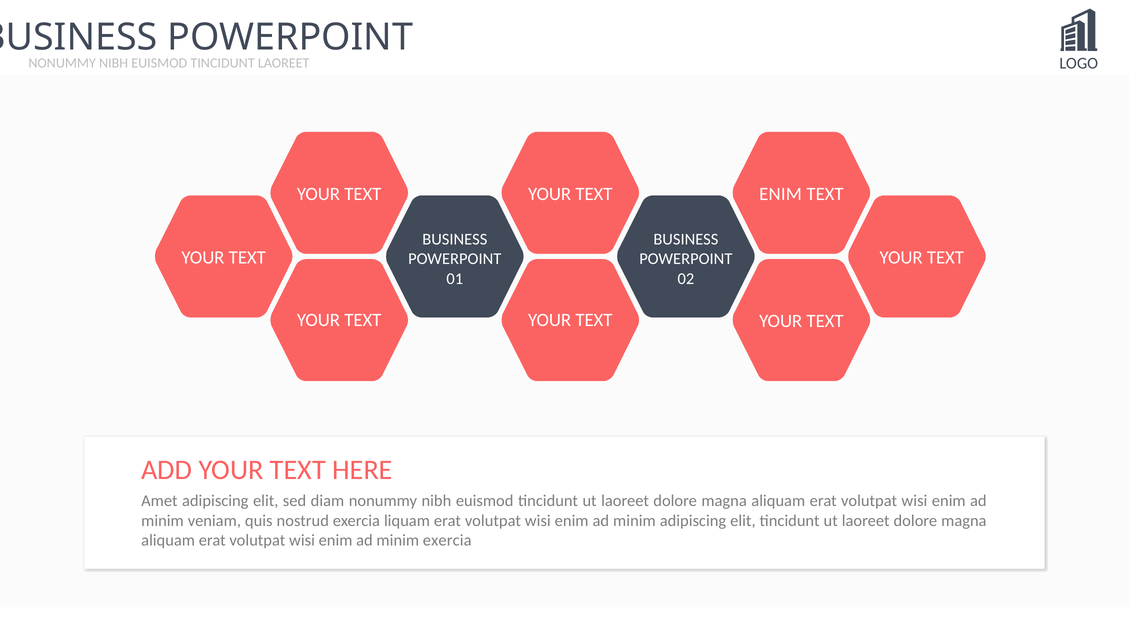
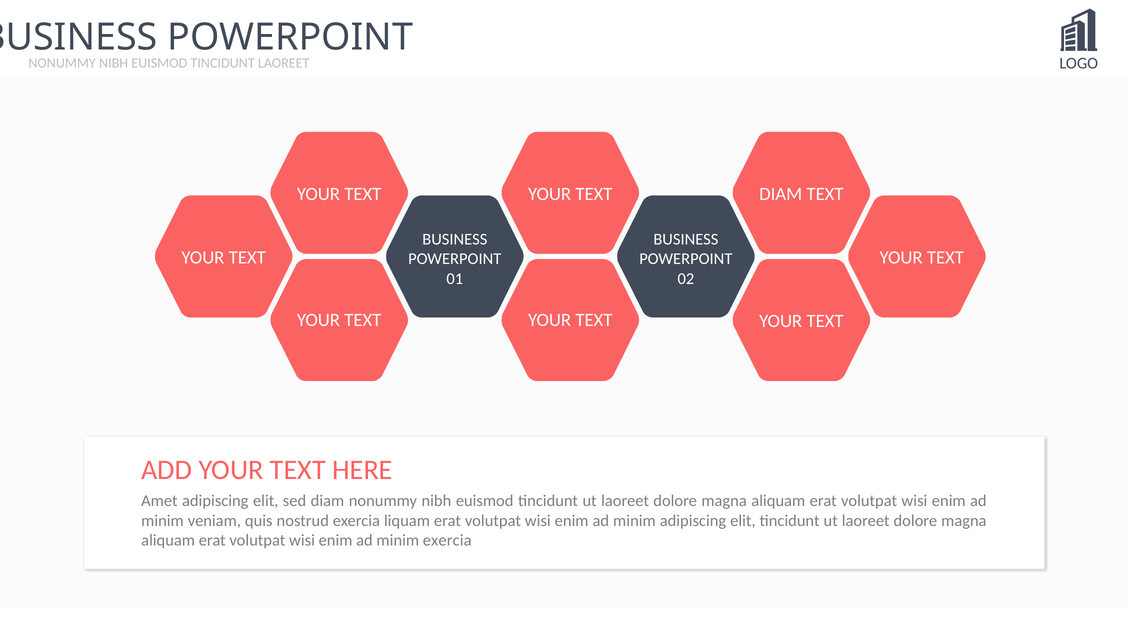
TEXT ENIM: ENIM -> DIAM (781, 194)
